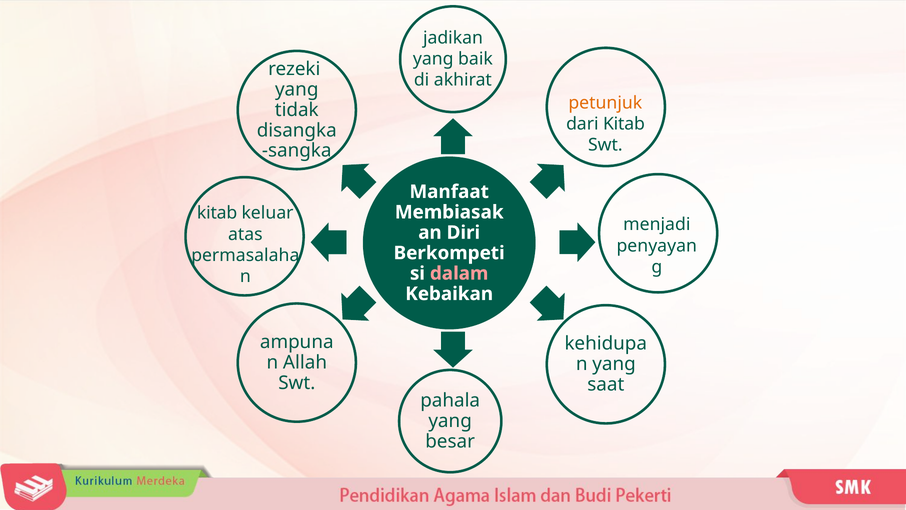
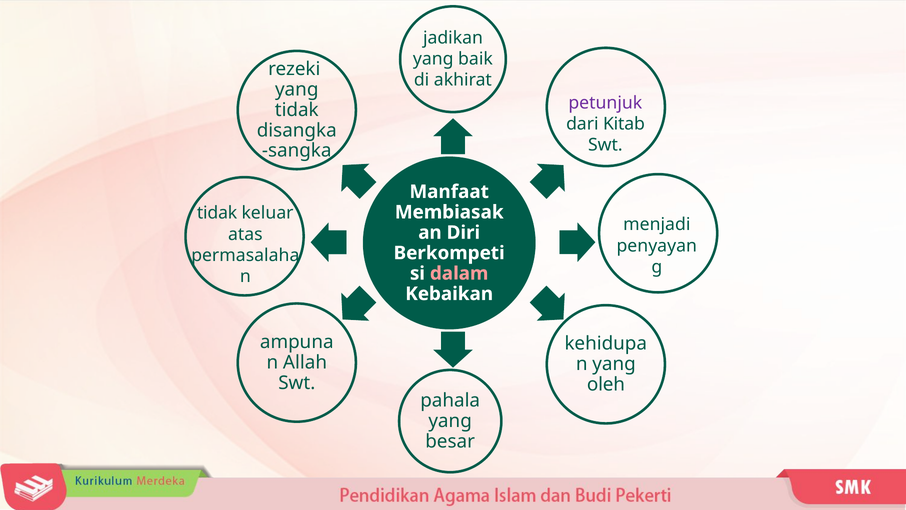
petunjuk colour: orange -> purple (605, 103)
kitab: kitab -> tidak (217, 213)
saat: saat -> oleh (606, 384)
